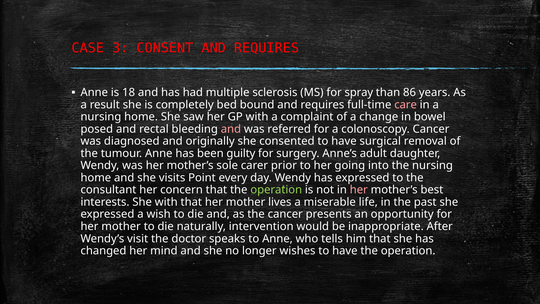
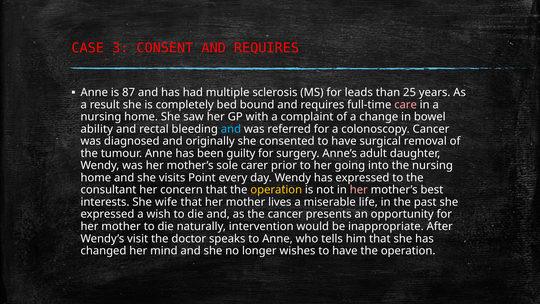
18: 18 -> 87 (129, 92)
spray: spray -> leads (359, 92)
86: 86 -> 25 (410, 92)
posed: posed -> ability (97, 129)
and colour: pink -> light blue (231, 129)
operation colour: light green -> yellow (276, 190)
She with: with -> wife (166, 202)
